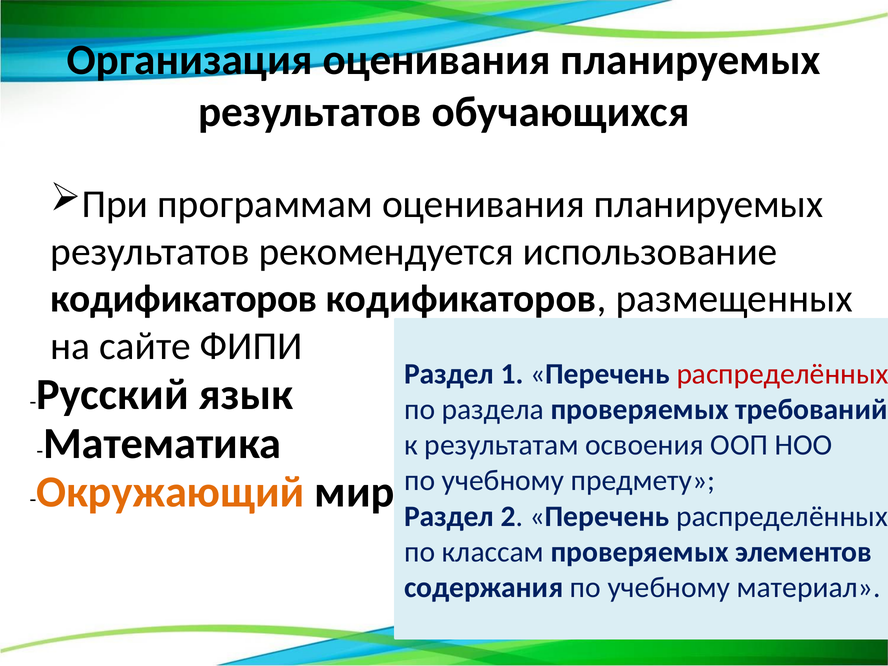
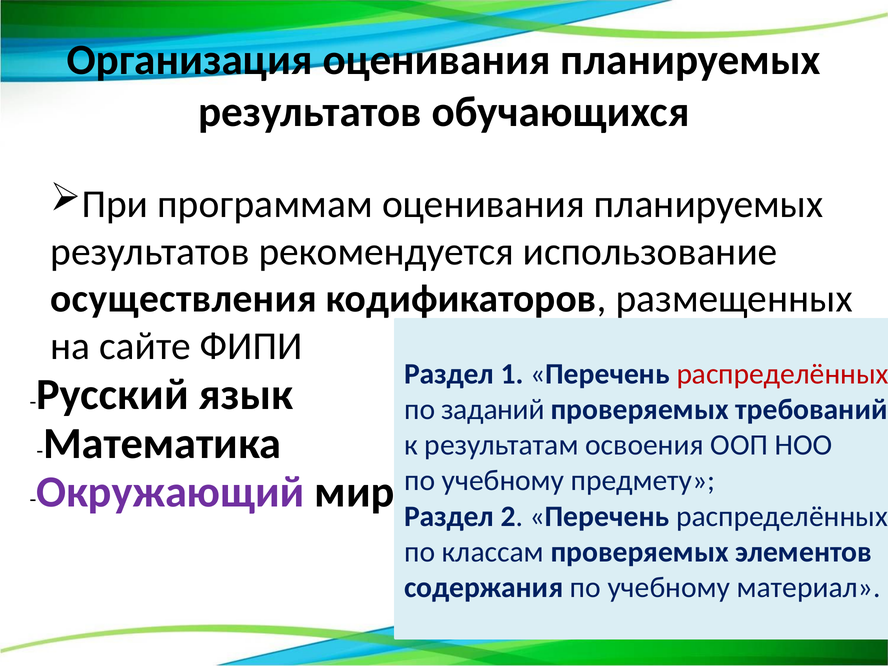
кодификаторов: кодификаторов -> осуществления (184, 299)
раздела: раздела -> заданий (493, 410)
Окружающий colour: orange -> purple (170, 492)
